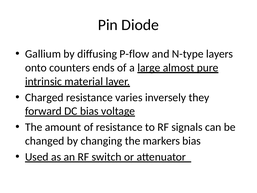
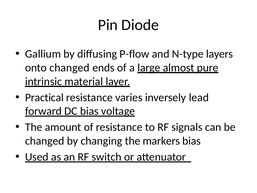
onto counters: counters -> changed (70, 68)
Charged: Charged -> Practical (44, 97)
they: they -> lead (199, 97)
